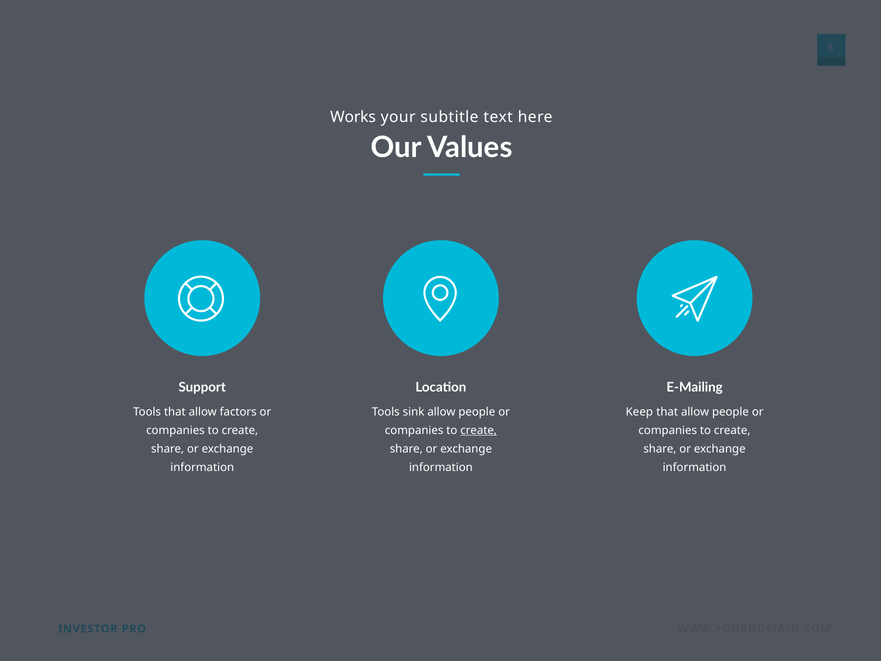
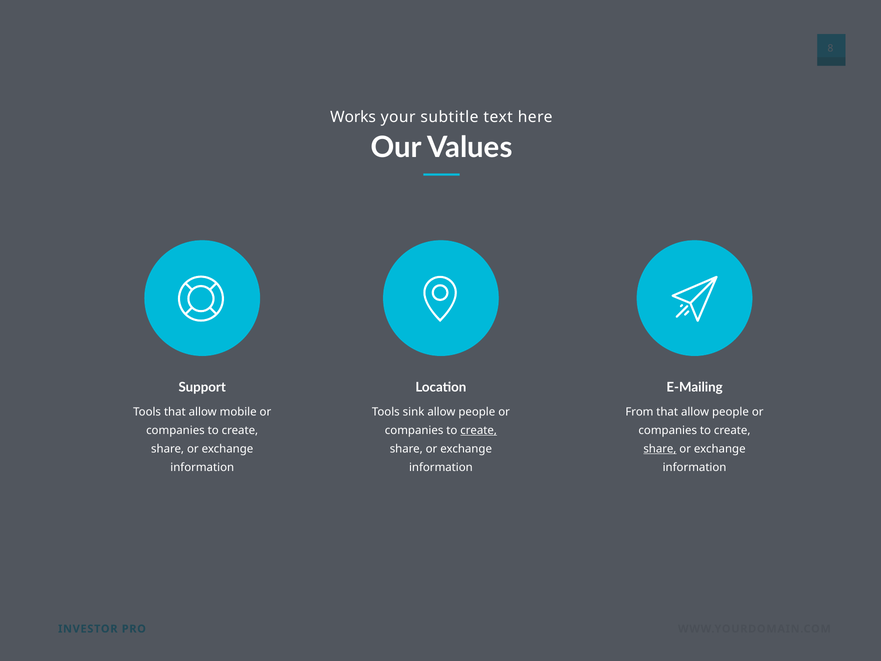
factors: factors -> mobile (238, 412)
Keep: Keep -> From (639, 412)
share underline: none -> present (660, 449)
